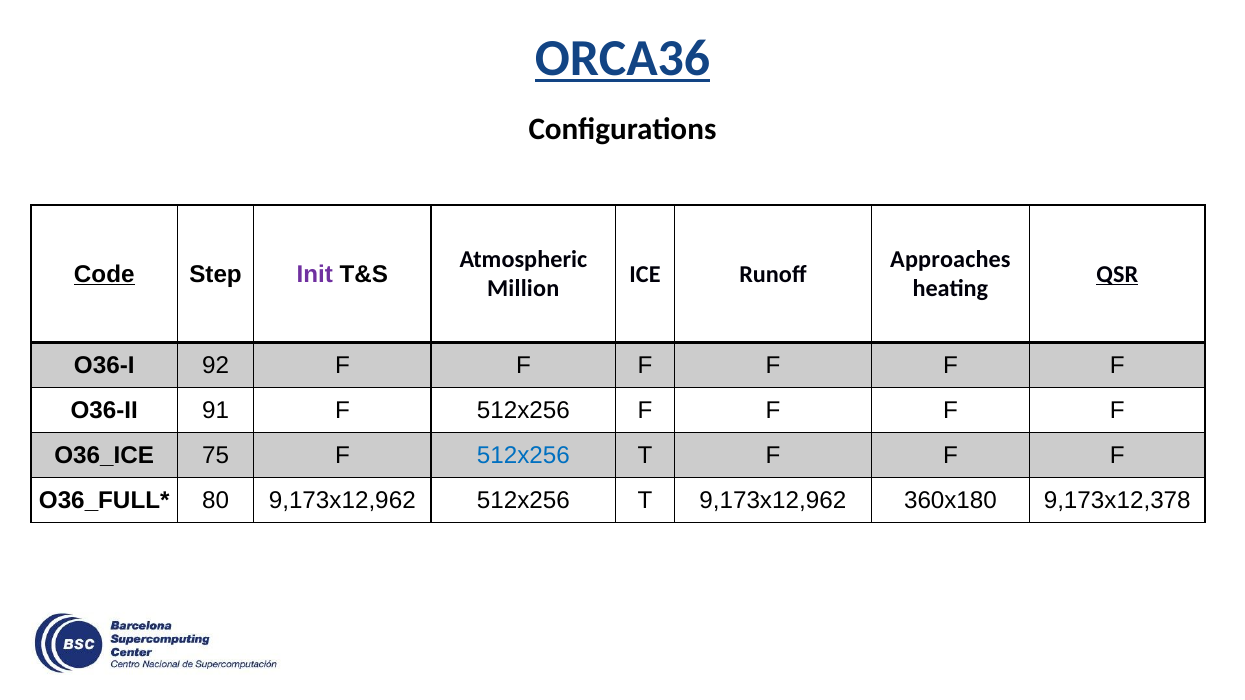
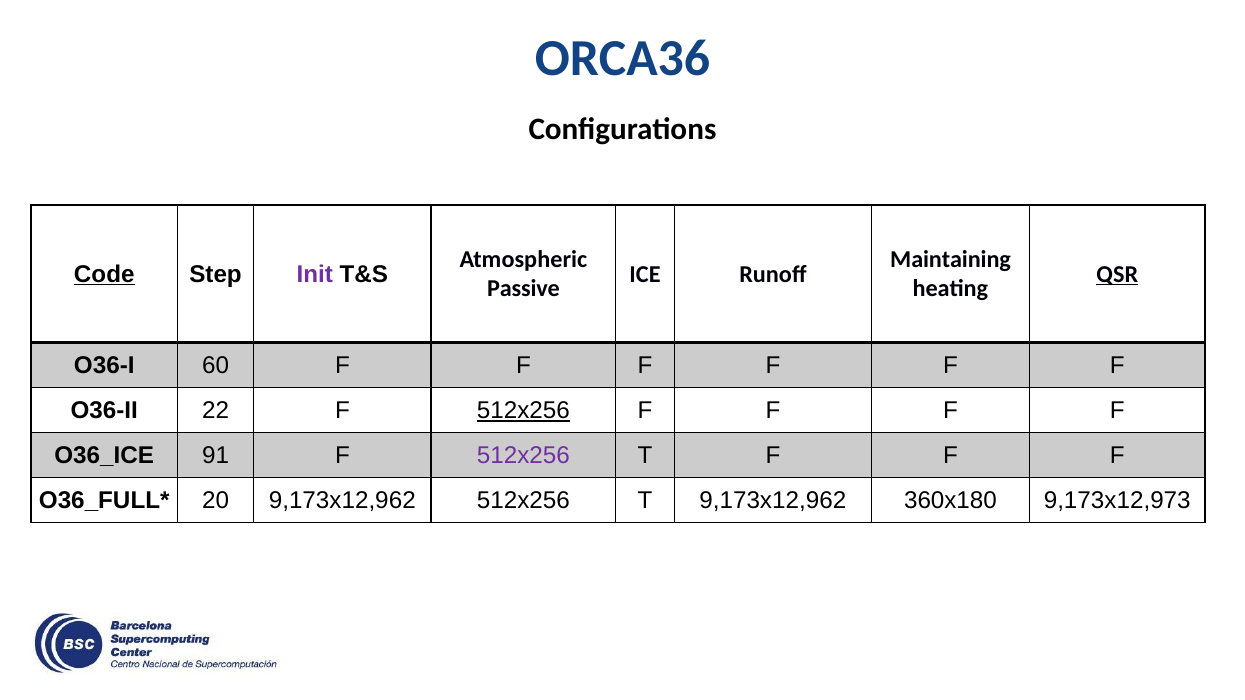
ORCA36 underline: present -> none (622, 58)
Approaches: Approaches -> Maintaining (951, 260)
Million: Million -> Passive (523, 289)
92: 92 -> 60 (216, 366)
91: 91 -> 22 (216, 411)
512x256 underline: none -> present (523, 411)
75: 75 -> 91 (216, 456)
512x256 colour: blue -> purple (523, 456)
80: 80 -> 20 (216, 501)
9,173x12,378: 9,173x12,378 -> 9,173x12,973 (1117, 501)
